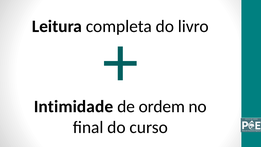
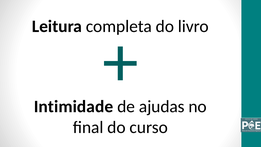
ordem: ordem -> ajudas (162, 106)
